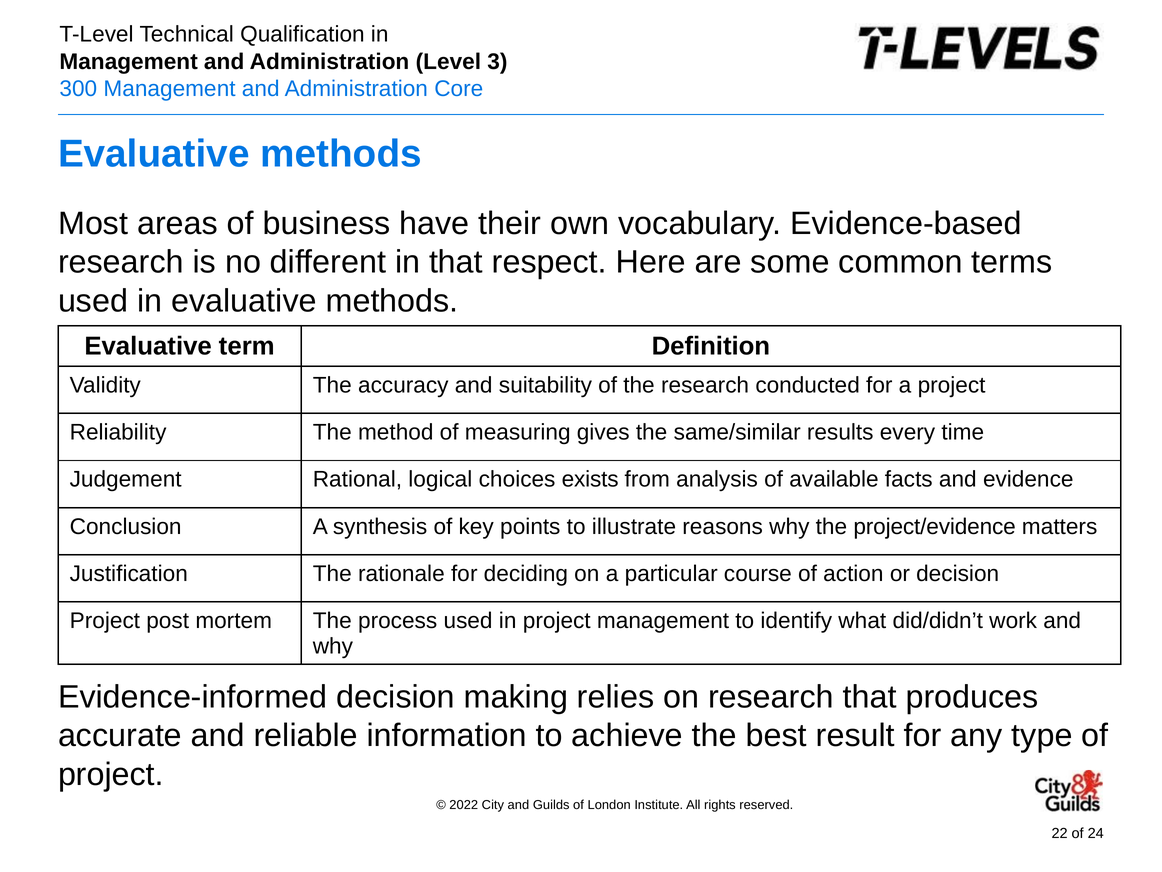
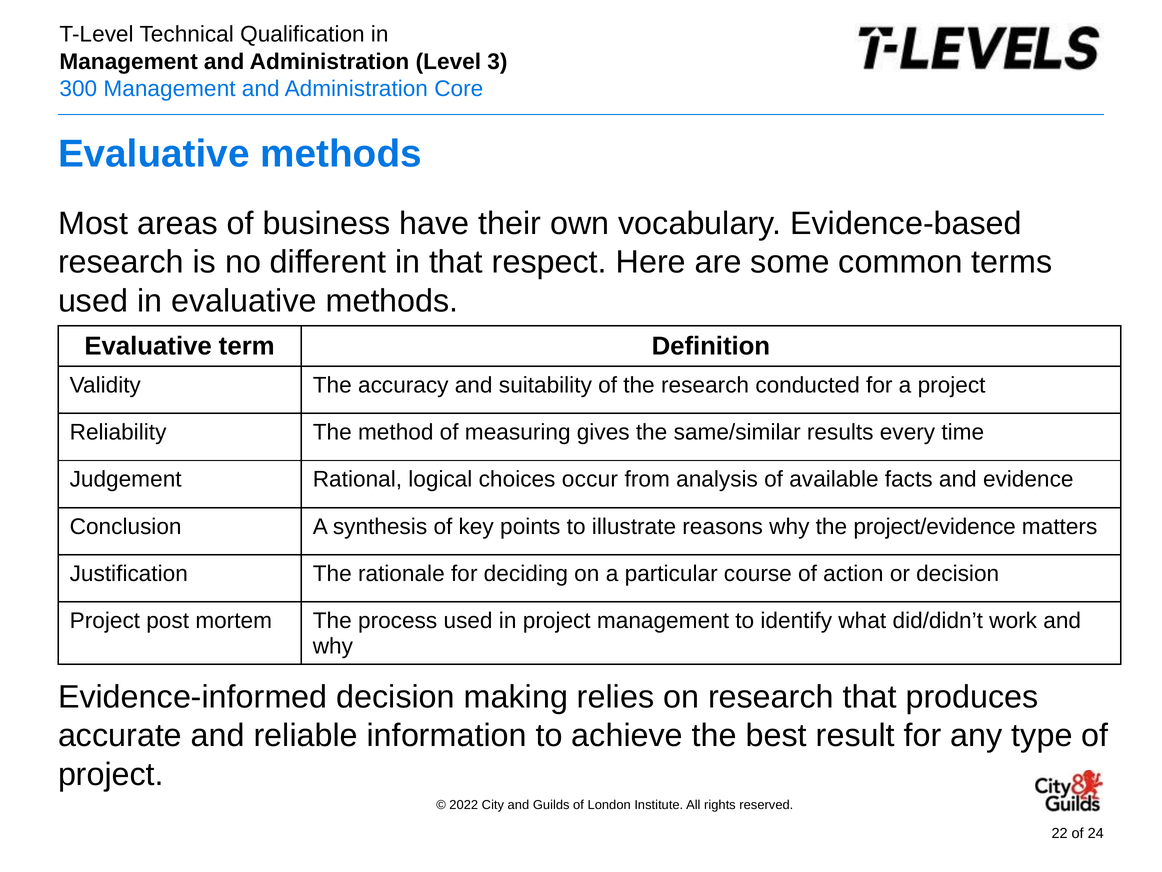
exists: exists -> occur (590, 479)
